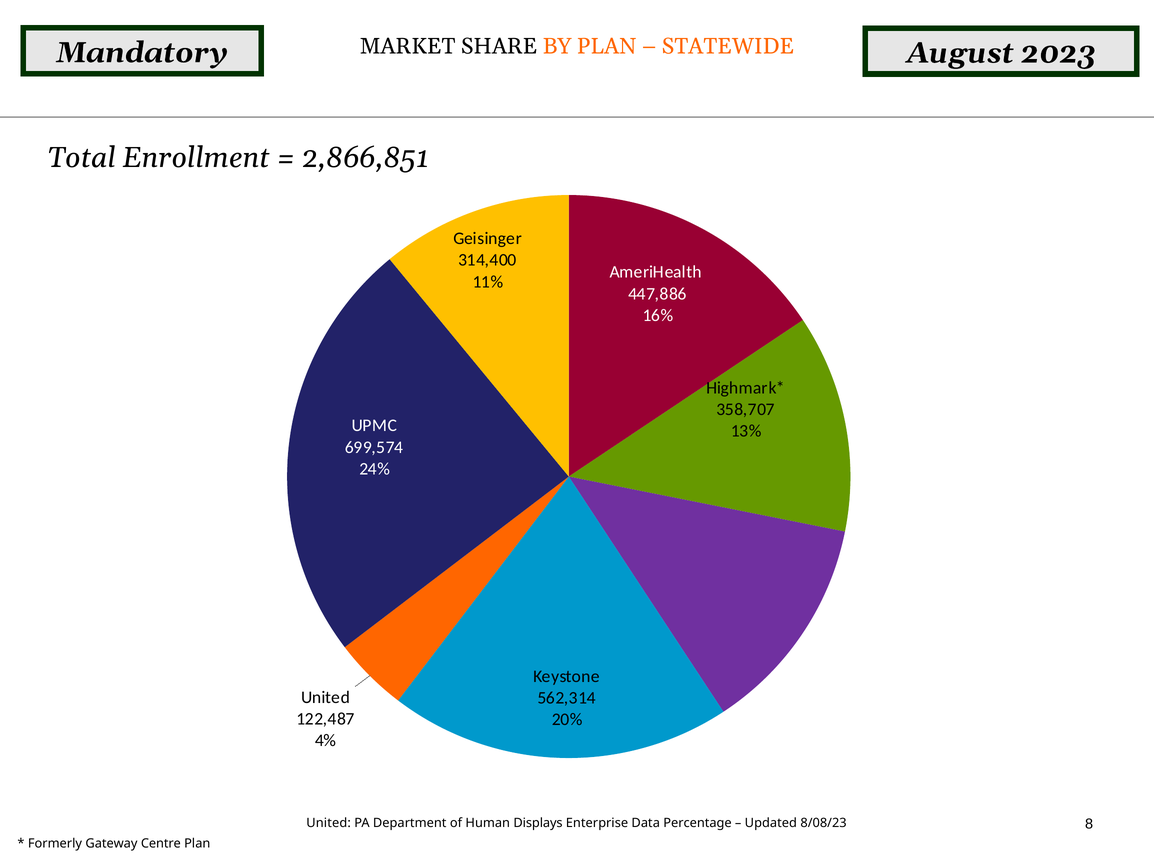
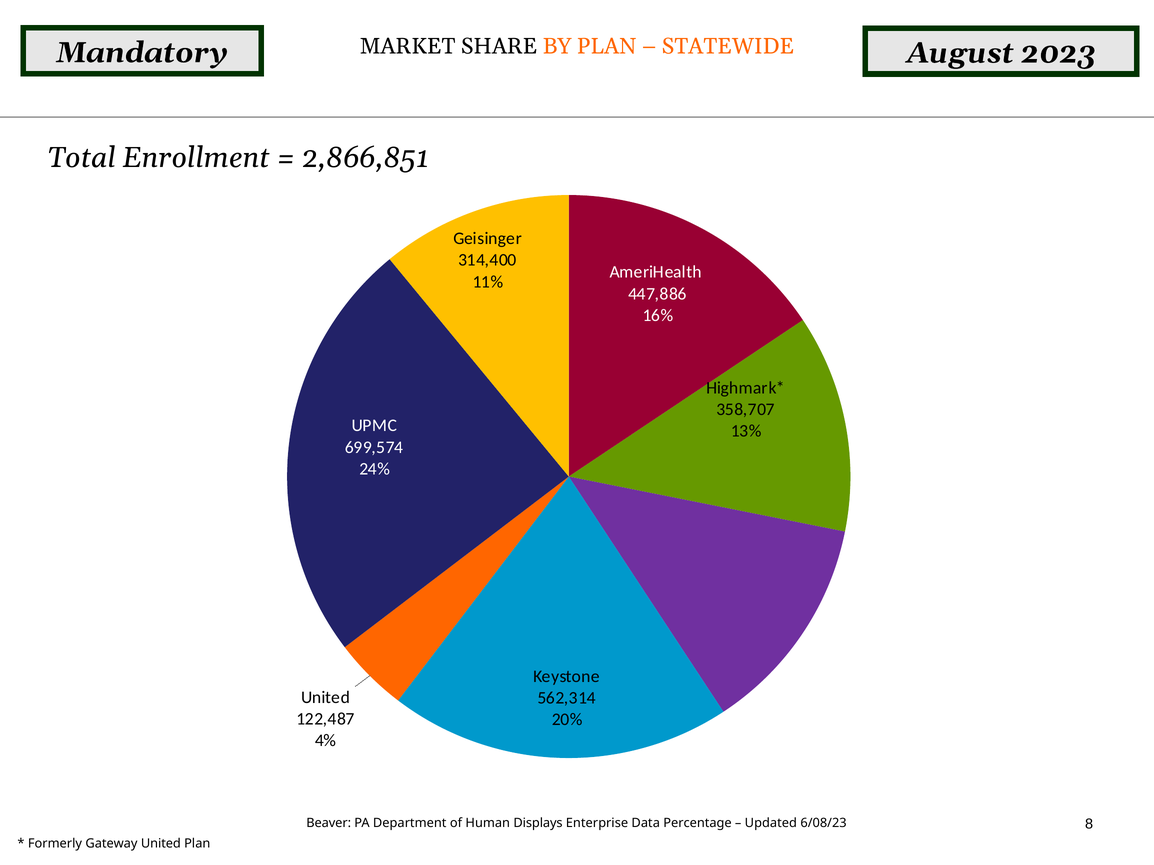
United: United -> Beaver (329, 823)
8/08/23: 8/08/23 -> 6/08/23 (824, 823)
Gateway Centre: Centre -> United (161, 844)
